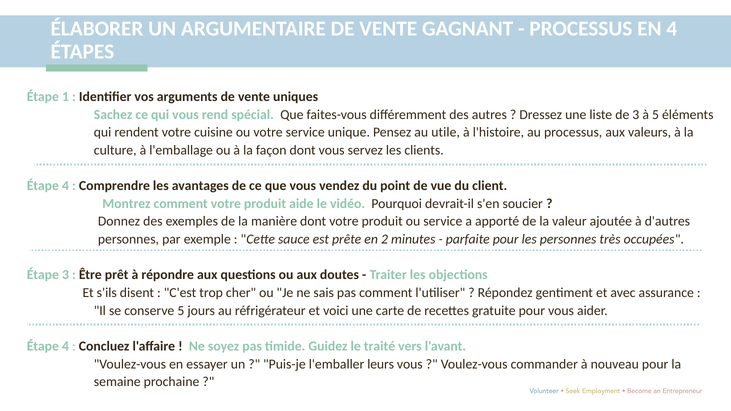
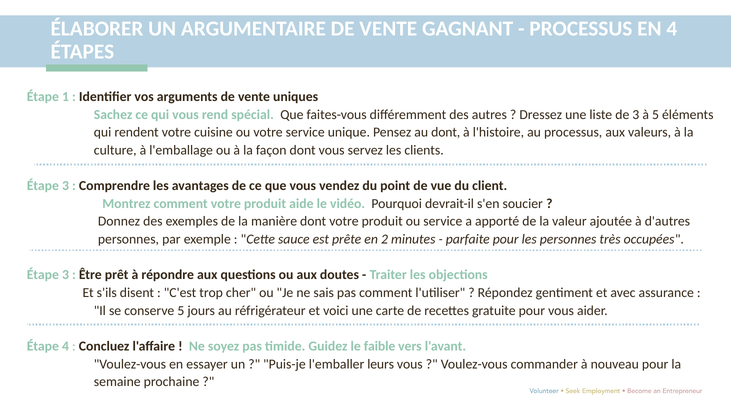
au utile: utile -> dont (446, 132)
4: 4 -> 3 (65, 186)
traité: traité -> faible (380, 346)
